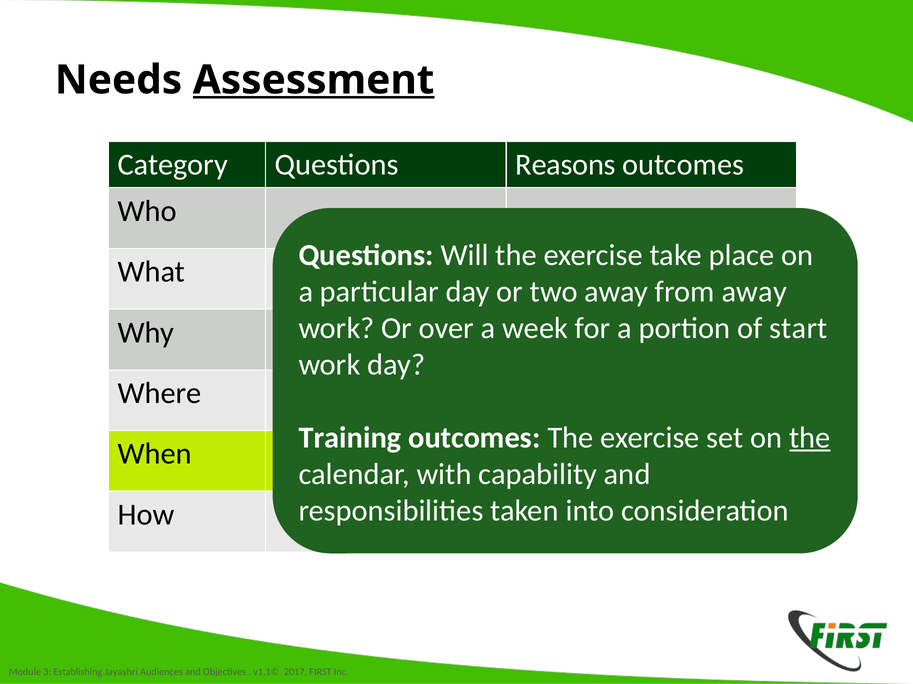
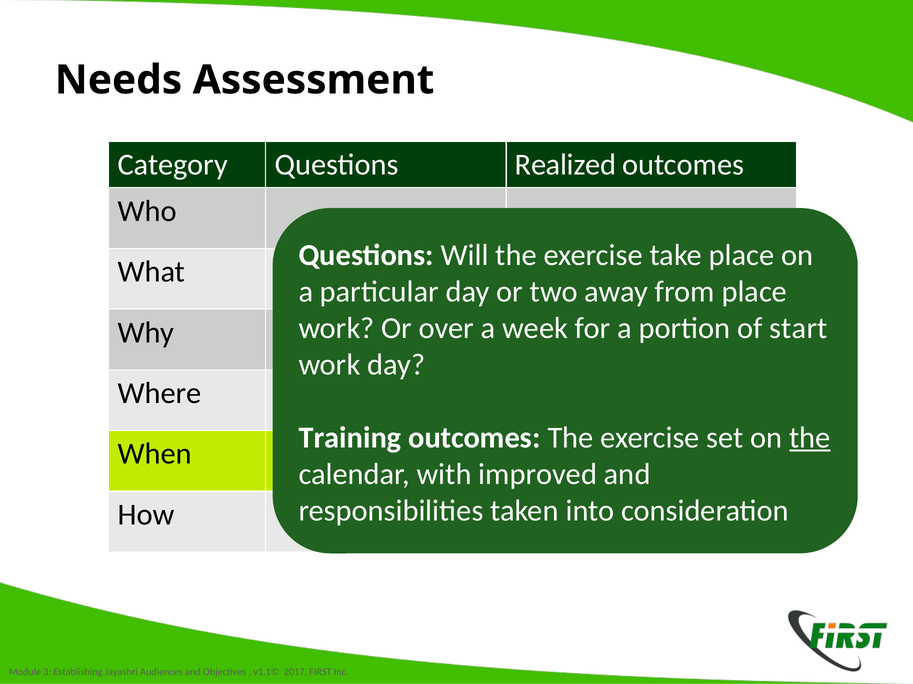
Assessment underline: present -> none (314, 80)
Reasons: Reasons -> Realized (566, 165)
from away: away -> place (754, 292)
capability: capability -> improved (538, 475)
